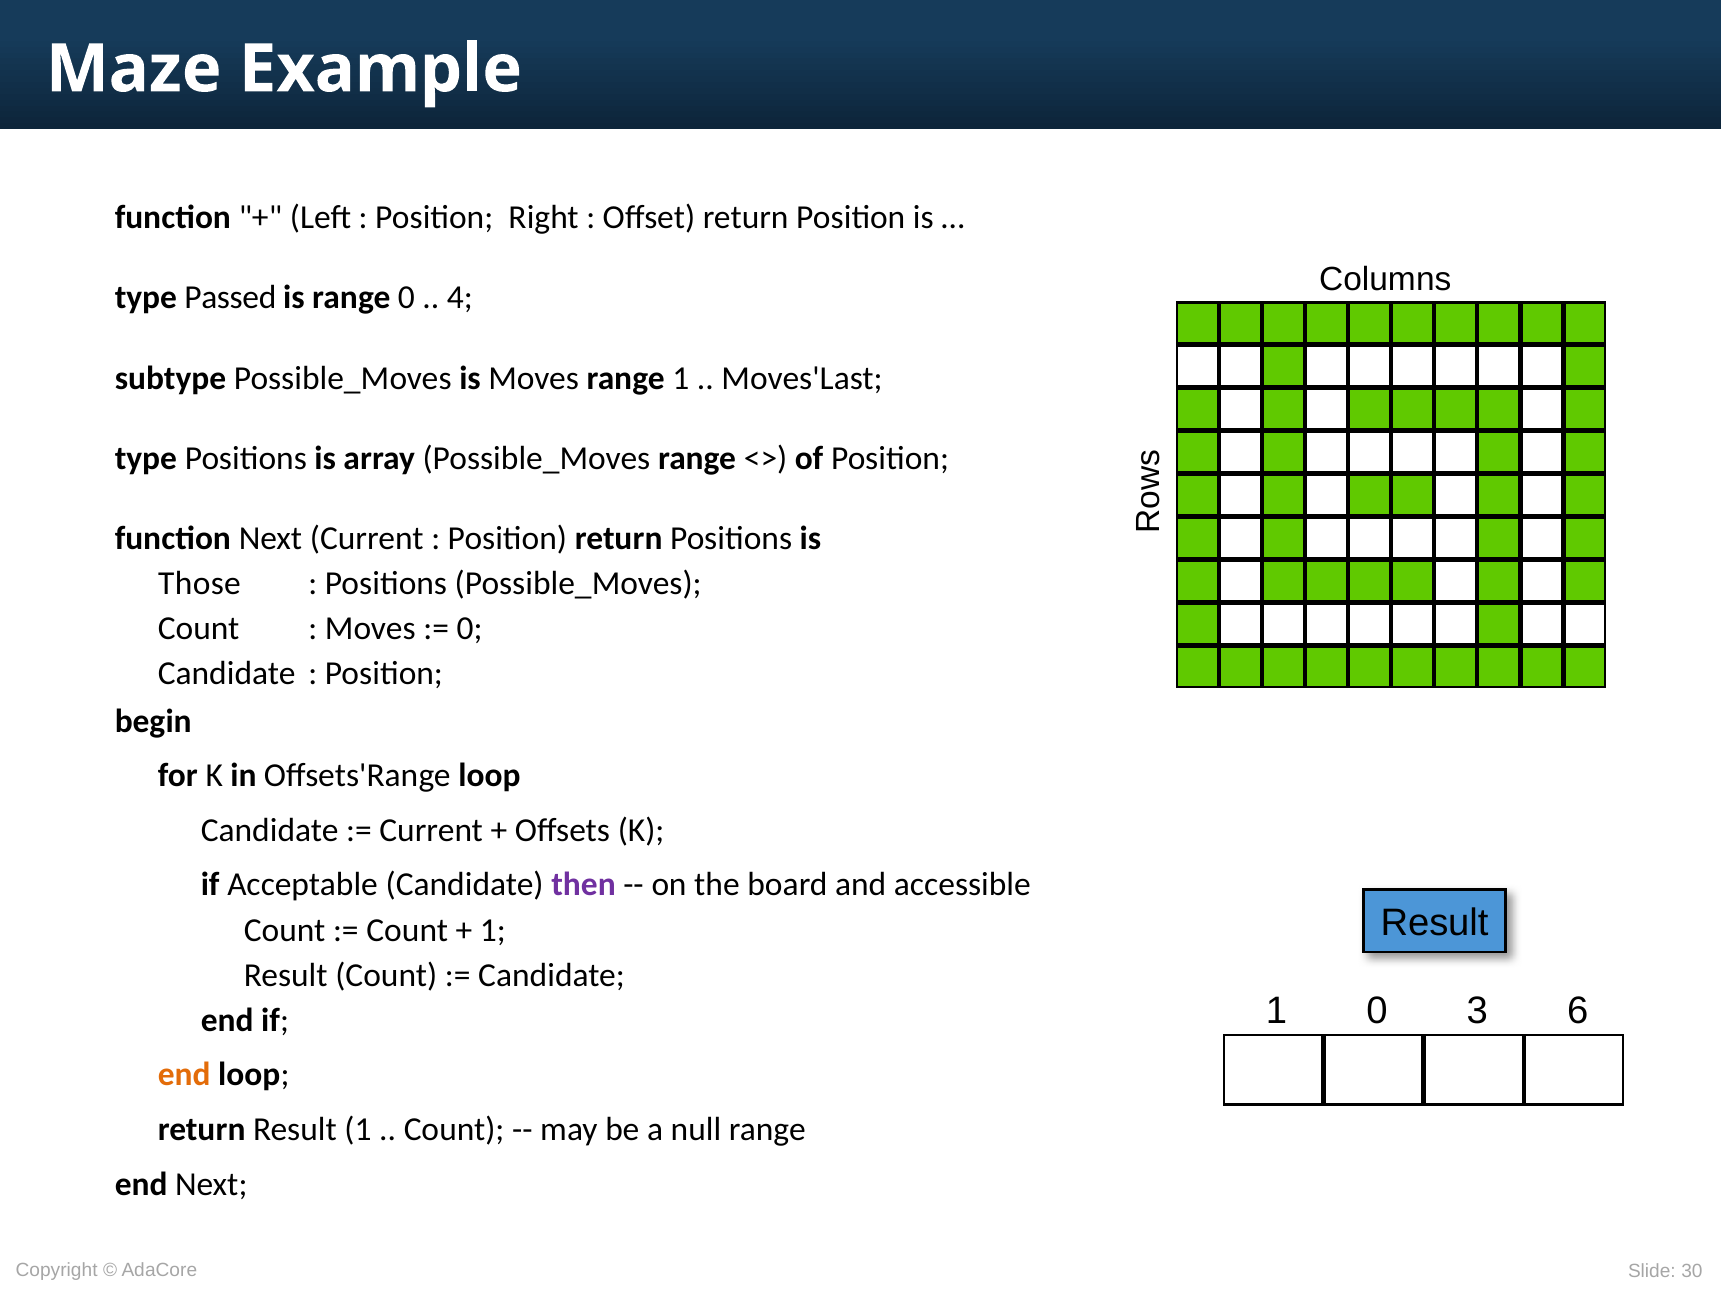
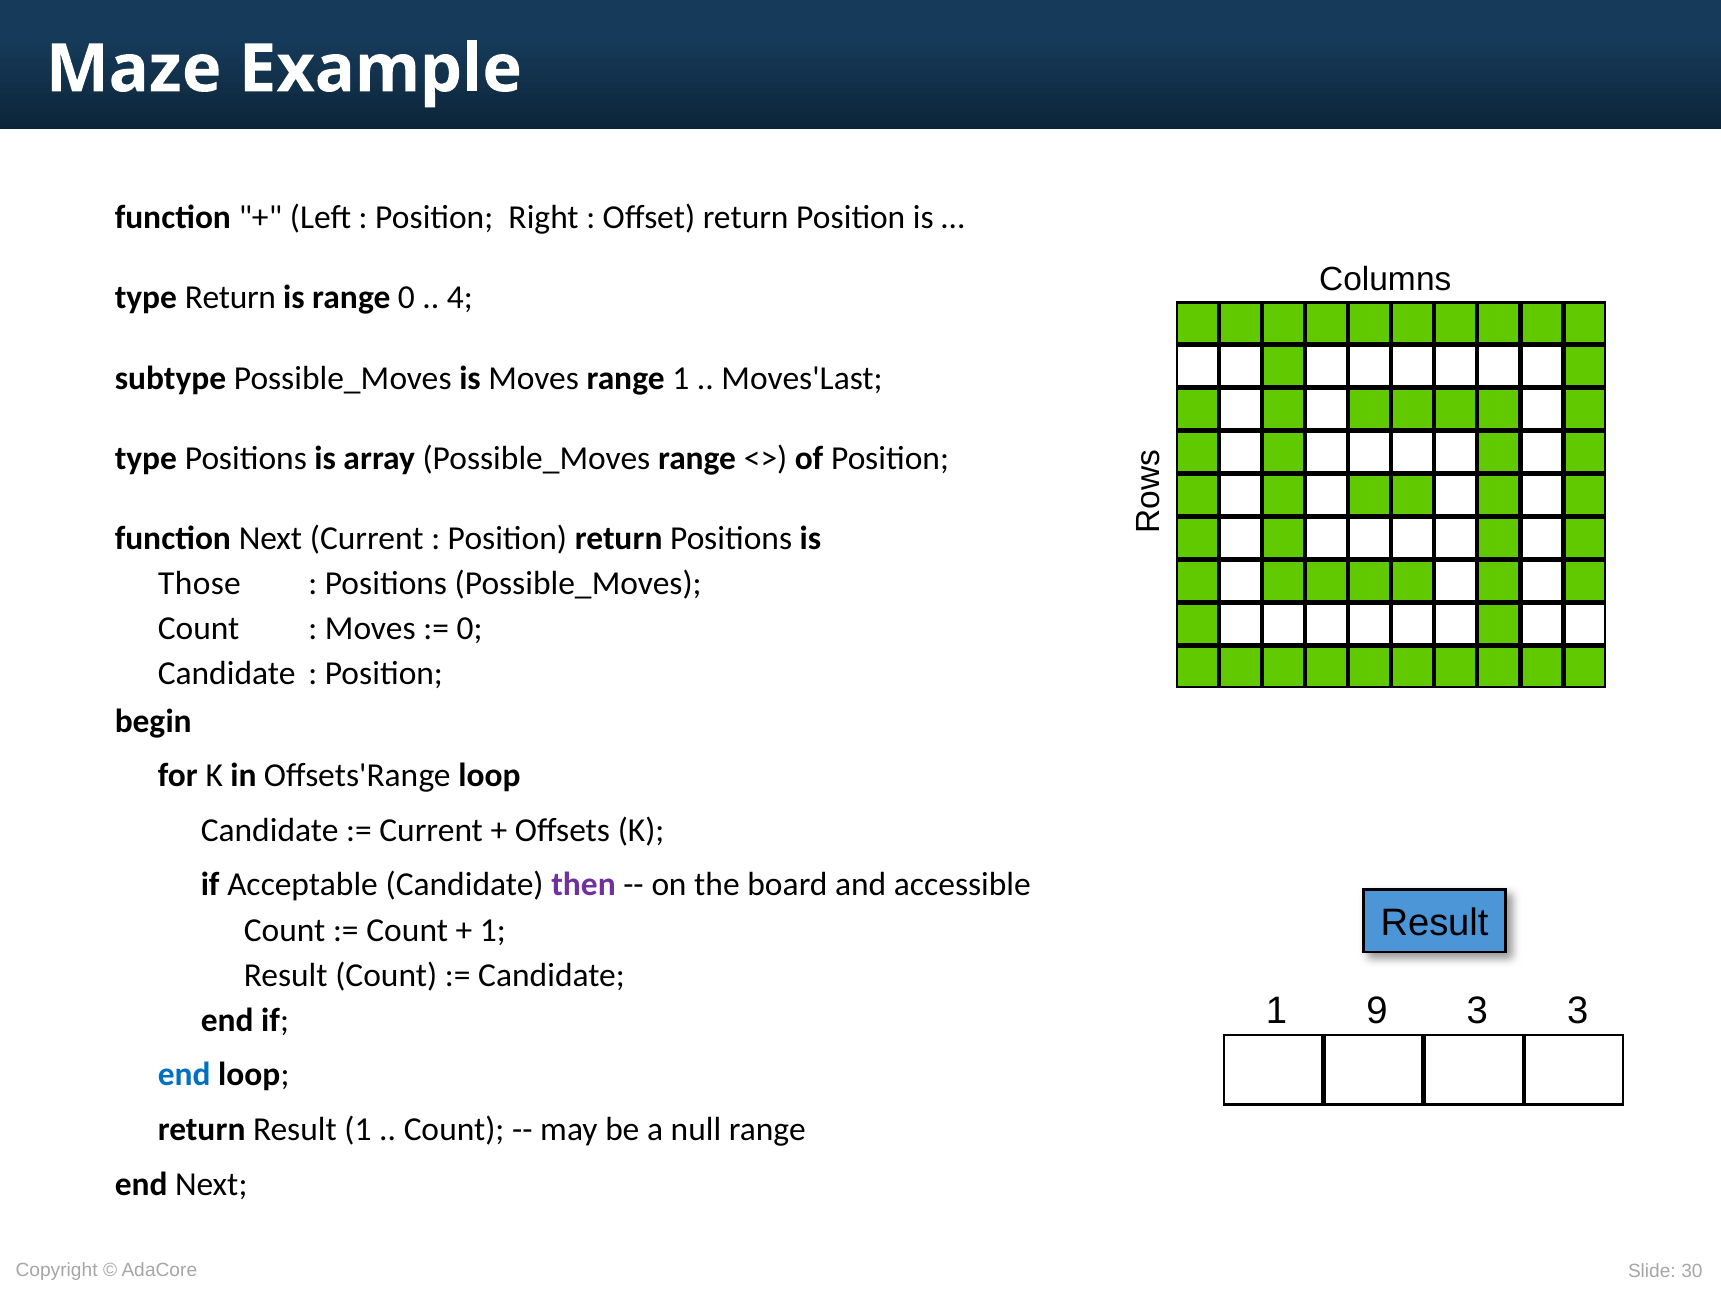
type Passed: Passed -> Return (230, 298)
1 0: 0 -> 9 (1377, 1010)
3 6: 6 -> 3 (1578, 1010)
end colour: orange -> blue (184, 1075)
